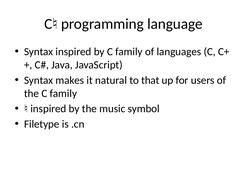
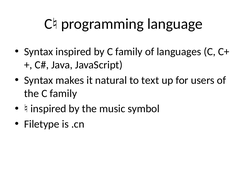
that: that -> text (150, 80)
